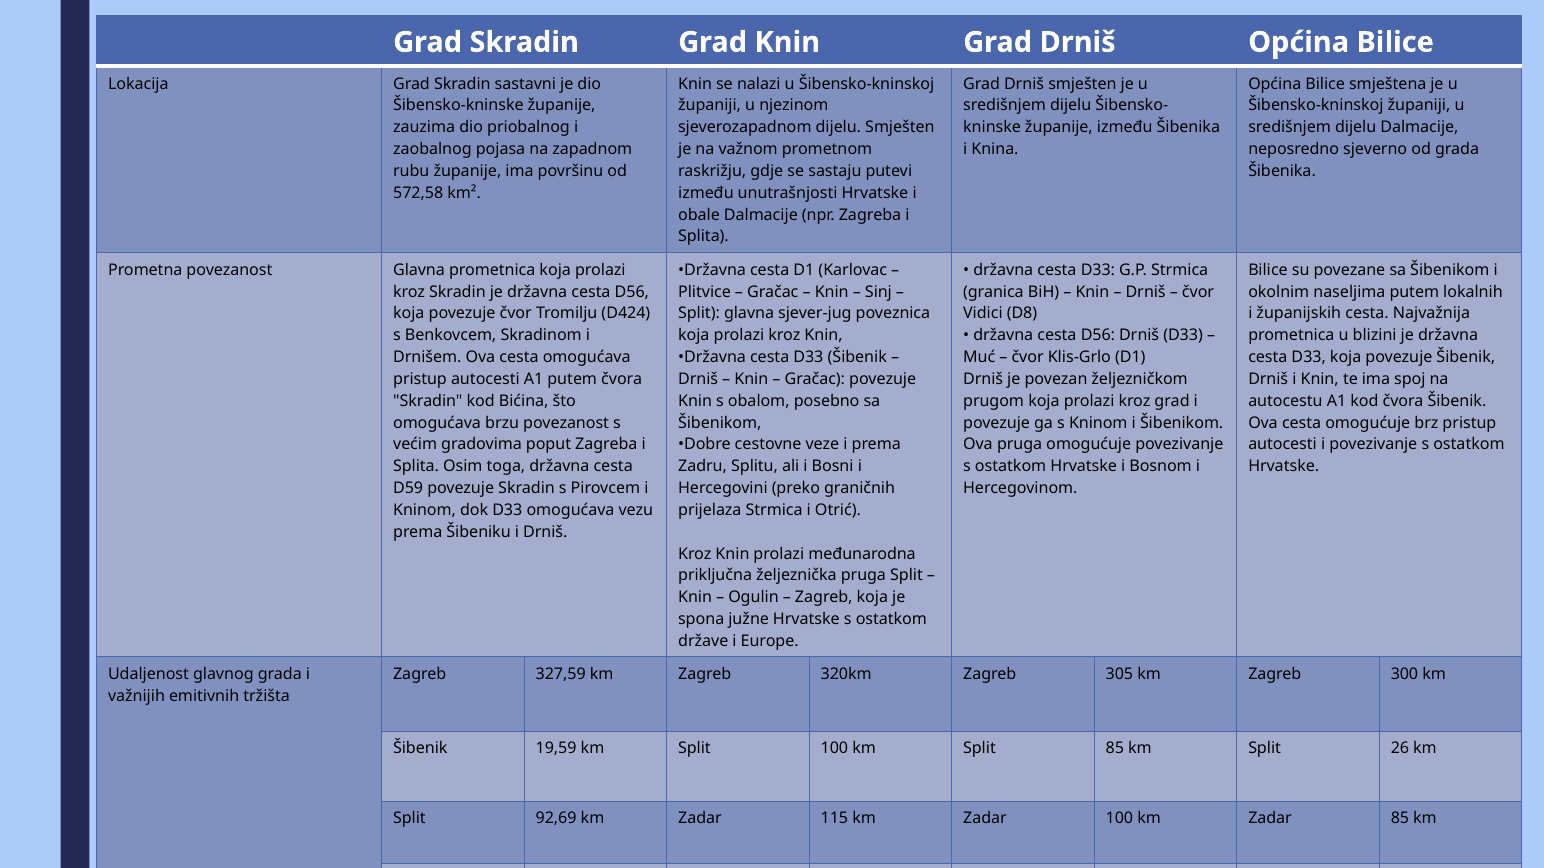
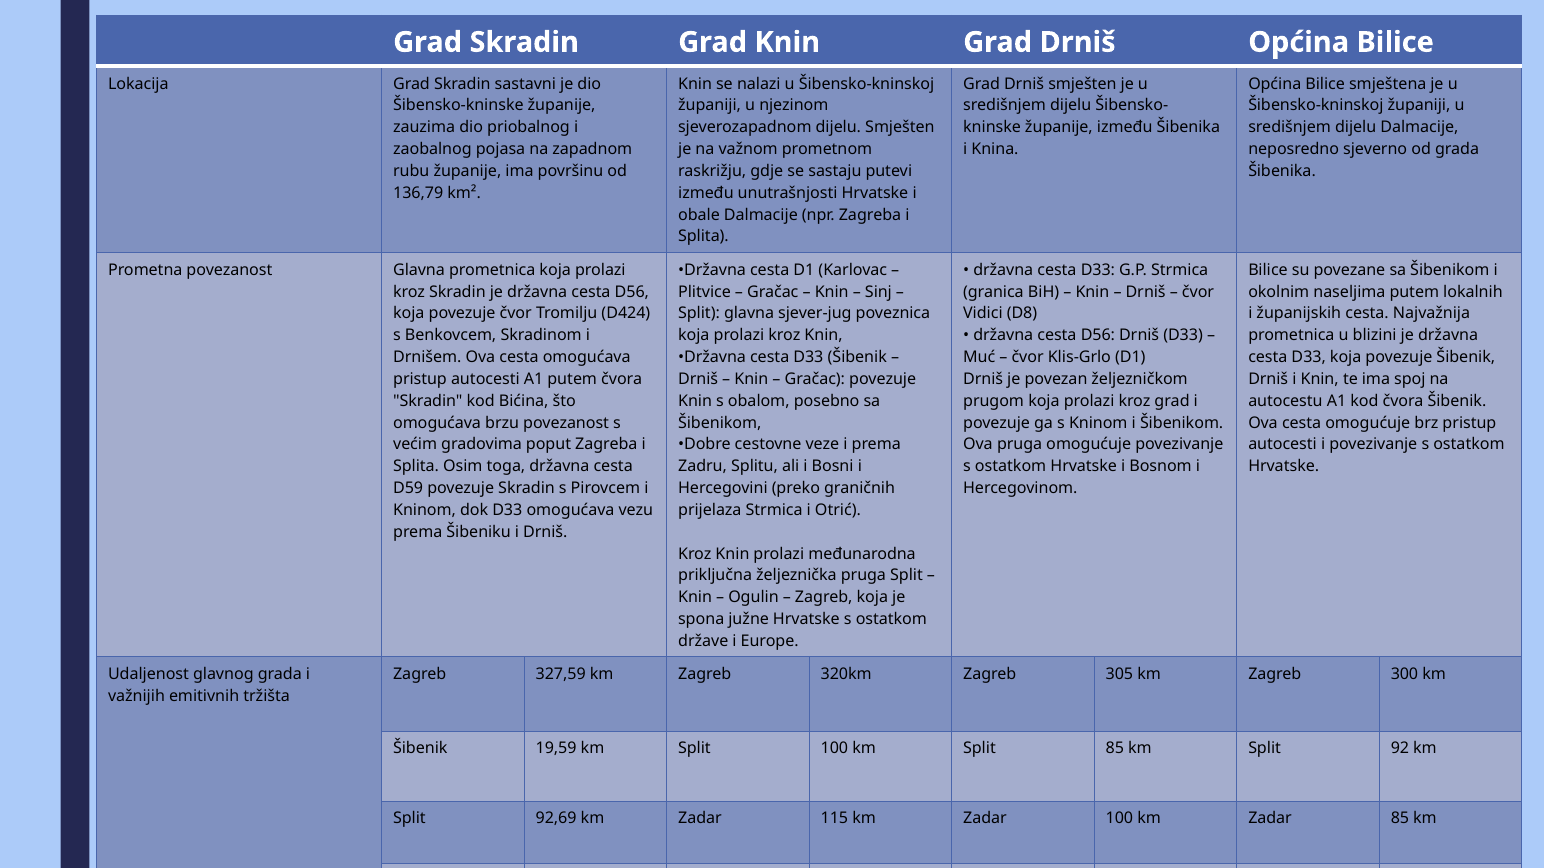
572,58: 572,58 -> 136,79 (418, 193)
26: 26 -> 92 (1400, 749)
